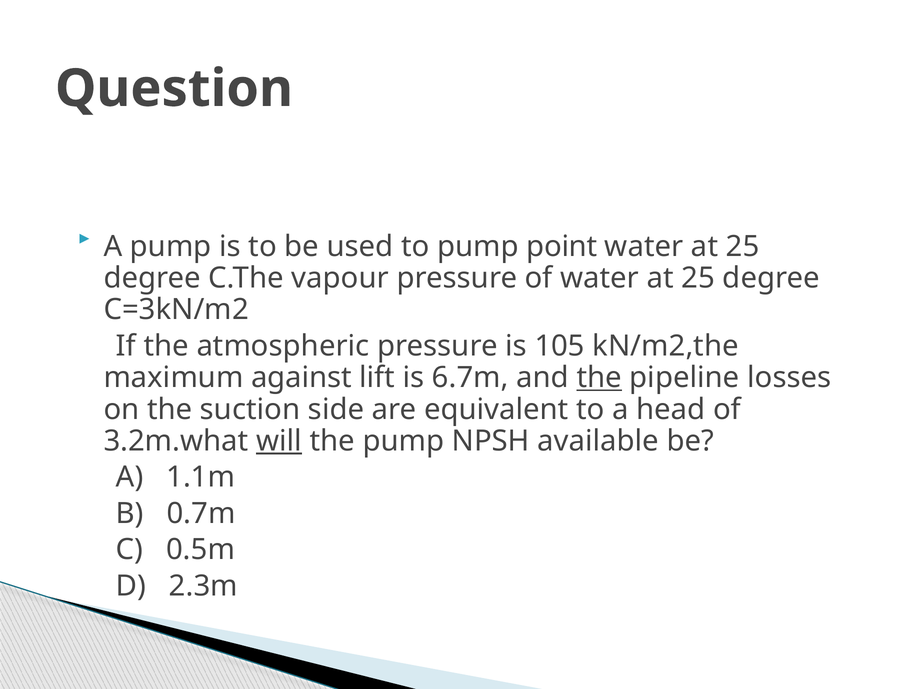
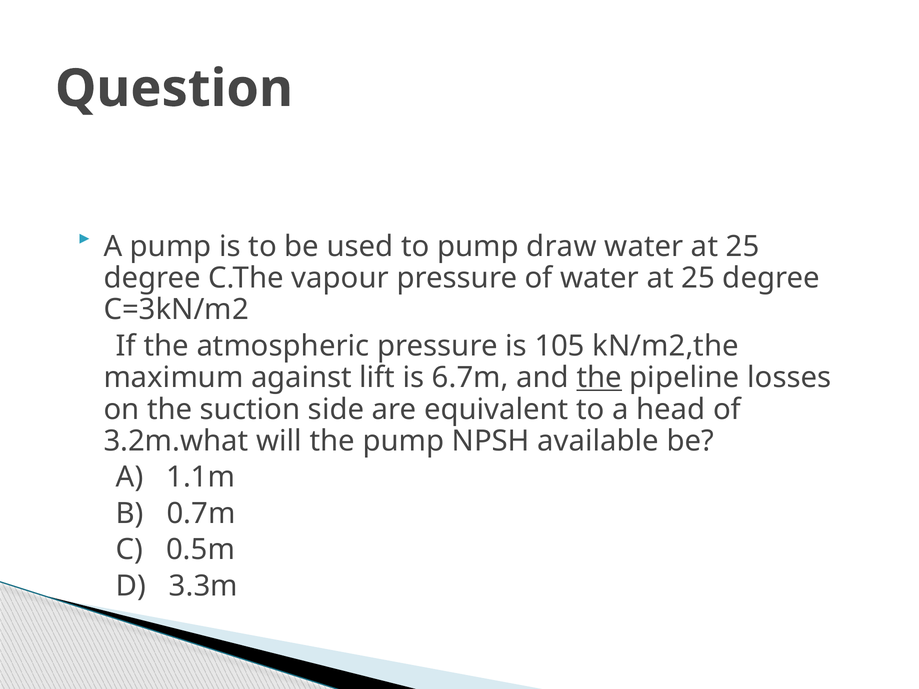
point: point -> draw (562, 246)
will underline: present -> none (279, 441)
2.3m: 2.3m -> 3.3m (203, 586)
